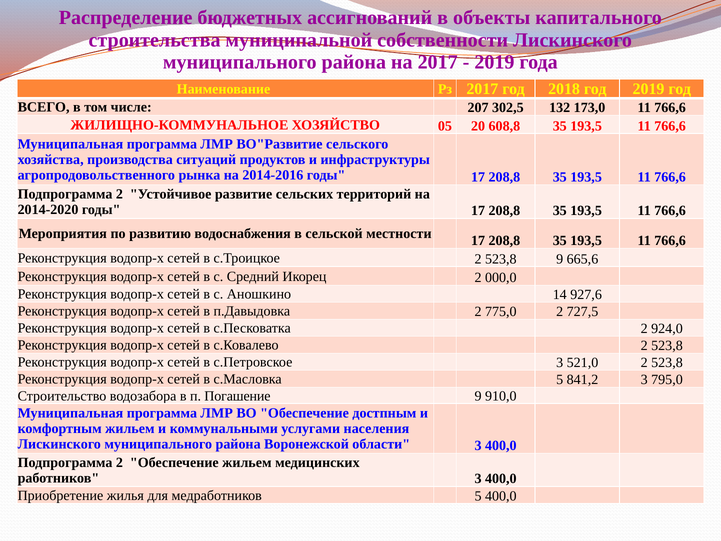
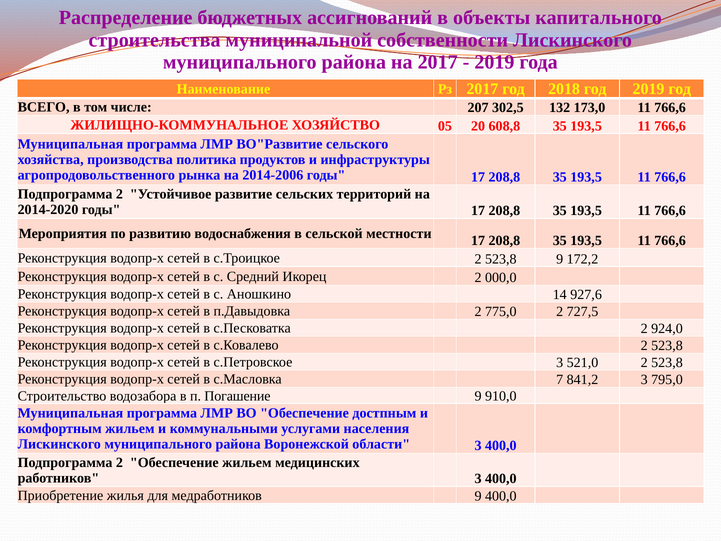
ситуаций: ситуаций -> политика (206, 160)
2014-2016: 2014-2016 -> 2014-2006 (273, 175)
665,6: 665,6 -> 172,2 (582, 259)
с.Масловка 5: 5 -> 7 (560, 379)
медработников 5: 5 -> 9 (478, 496)
